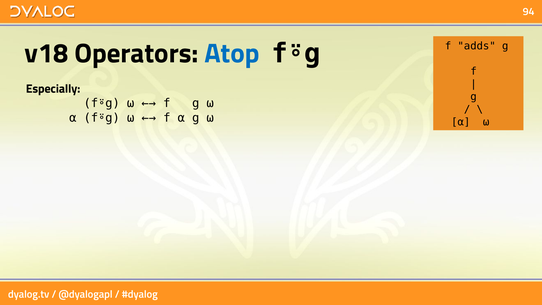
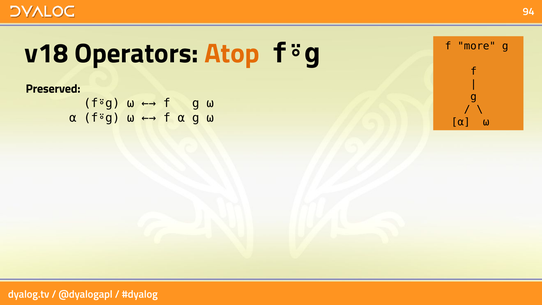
adds: adds -> more (477, 46)
Atop colour: blue -> orange (232, 53)
Especially: Especially -> Preserved (53, 89)
